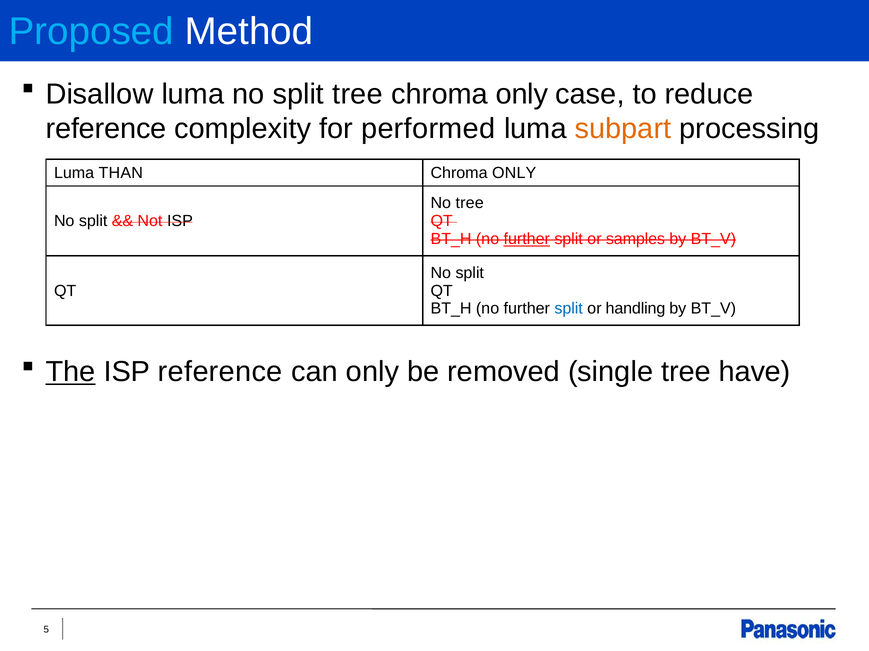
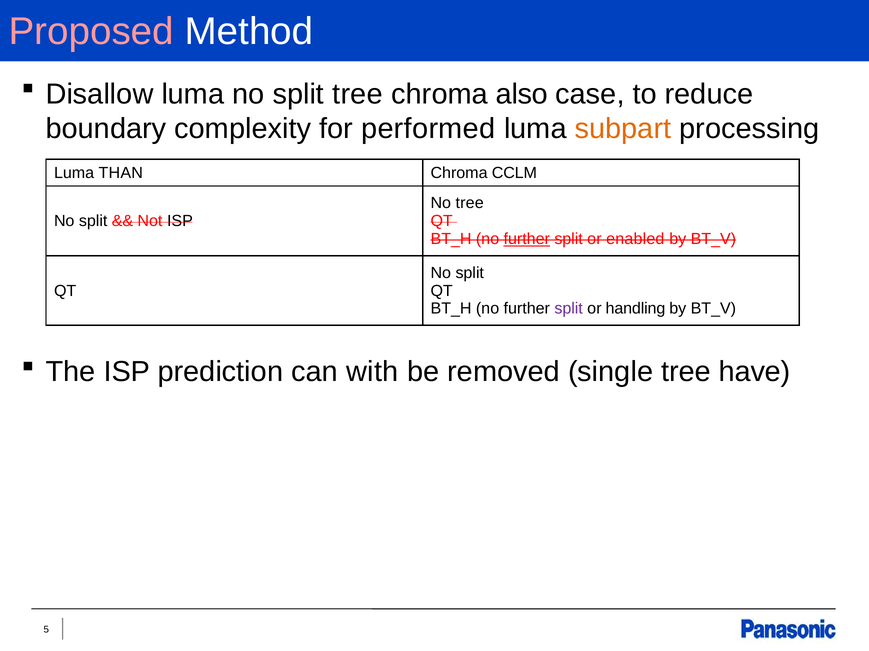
Proposed colour: light blue -> pink (91, 32)
only: only -> also (522, 94)
reference: reference -> boundary (106, 129)
ONLY: ONLY -> CCLM (514, 173)
samples: samples -> enabled (635, 239)
split colour: blue -> purple (569, 309)
The underline: present -> none (71, 372)
ISP reference: reference -> prediction (220, 372)
can only: only -> with (372, 372)
